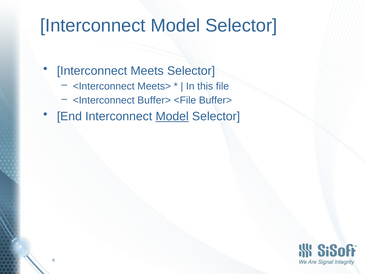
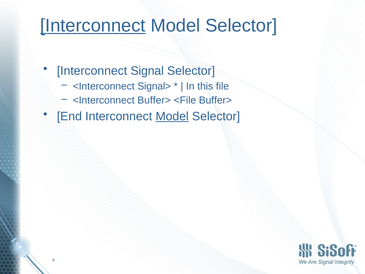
Interconnect underline: none -> present (93, 26)
Meets: Meets -> Signal (147, 71)
Meets>: Meets> -> Signal> (154, 86)
